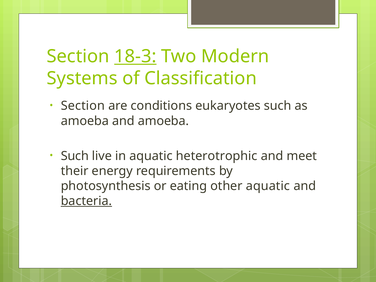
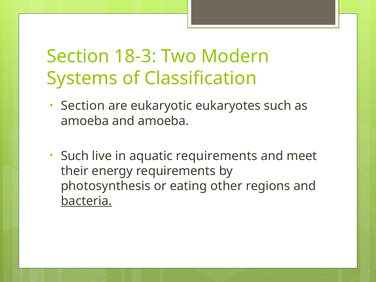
18-3 underline: present -> none (135, 56)
conditions: conditions -> eukaryotic (161, 106)
aquatic heterotrophic: heterotrophic -> requirements (217, 156)
other aquatic: aquatic -> regions (268, 186)
